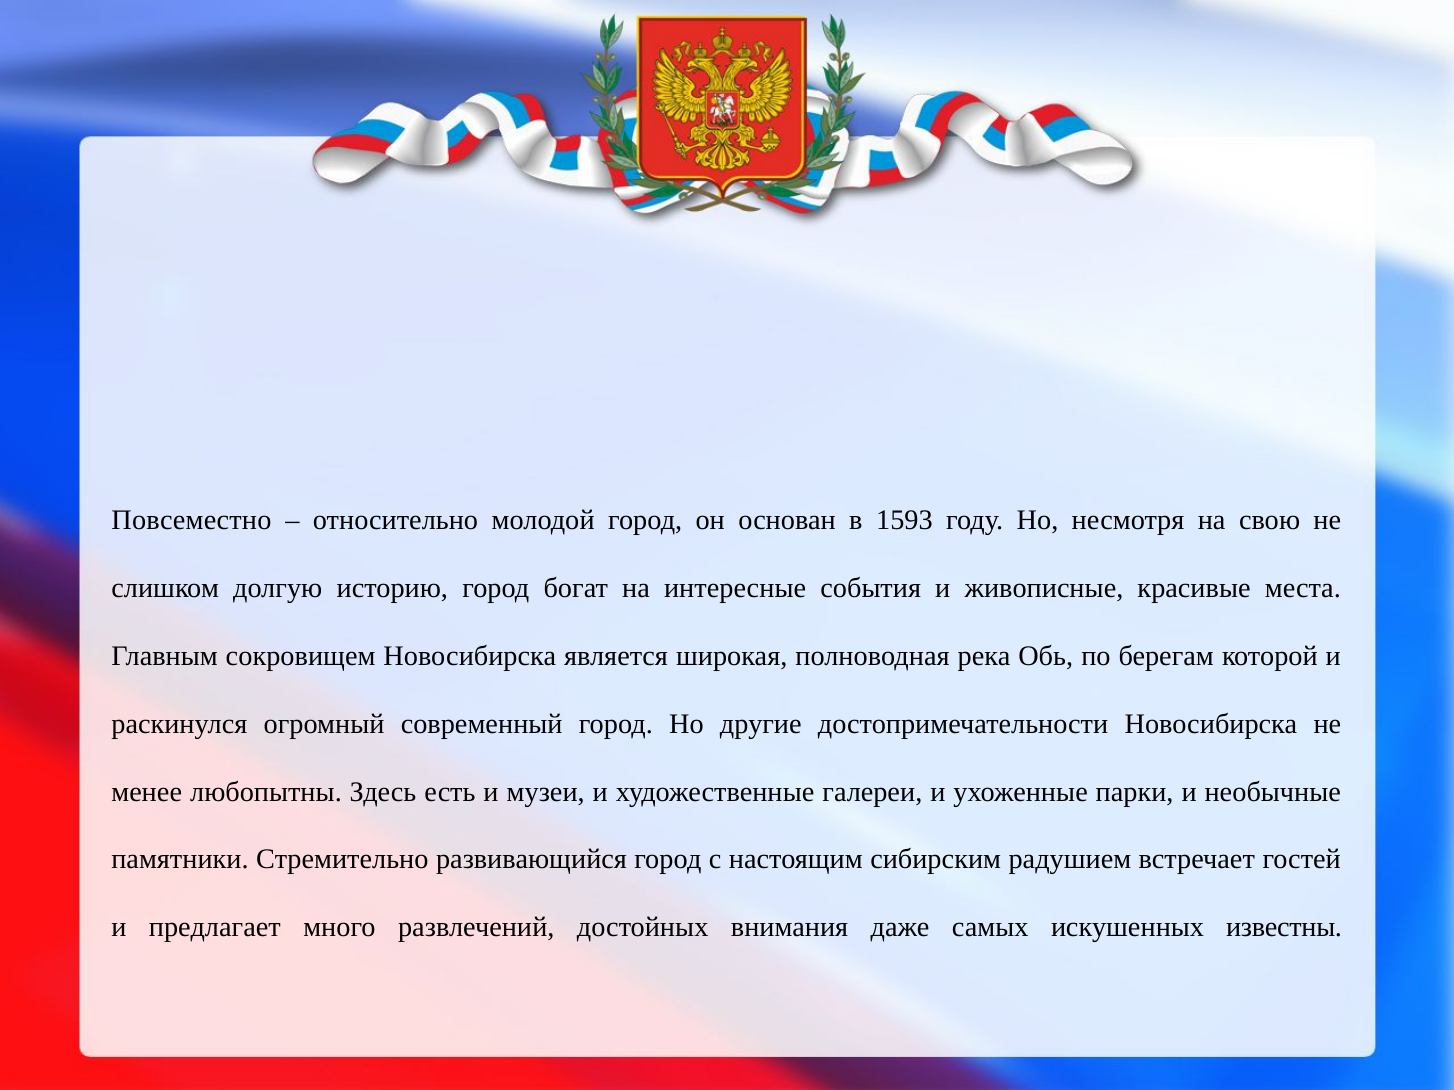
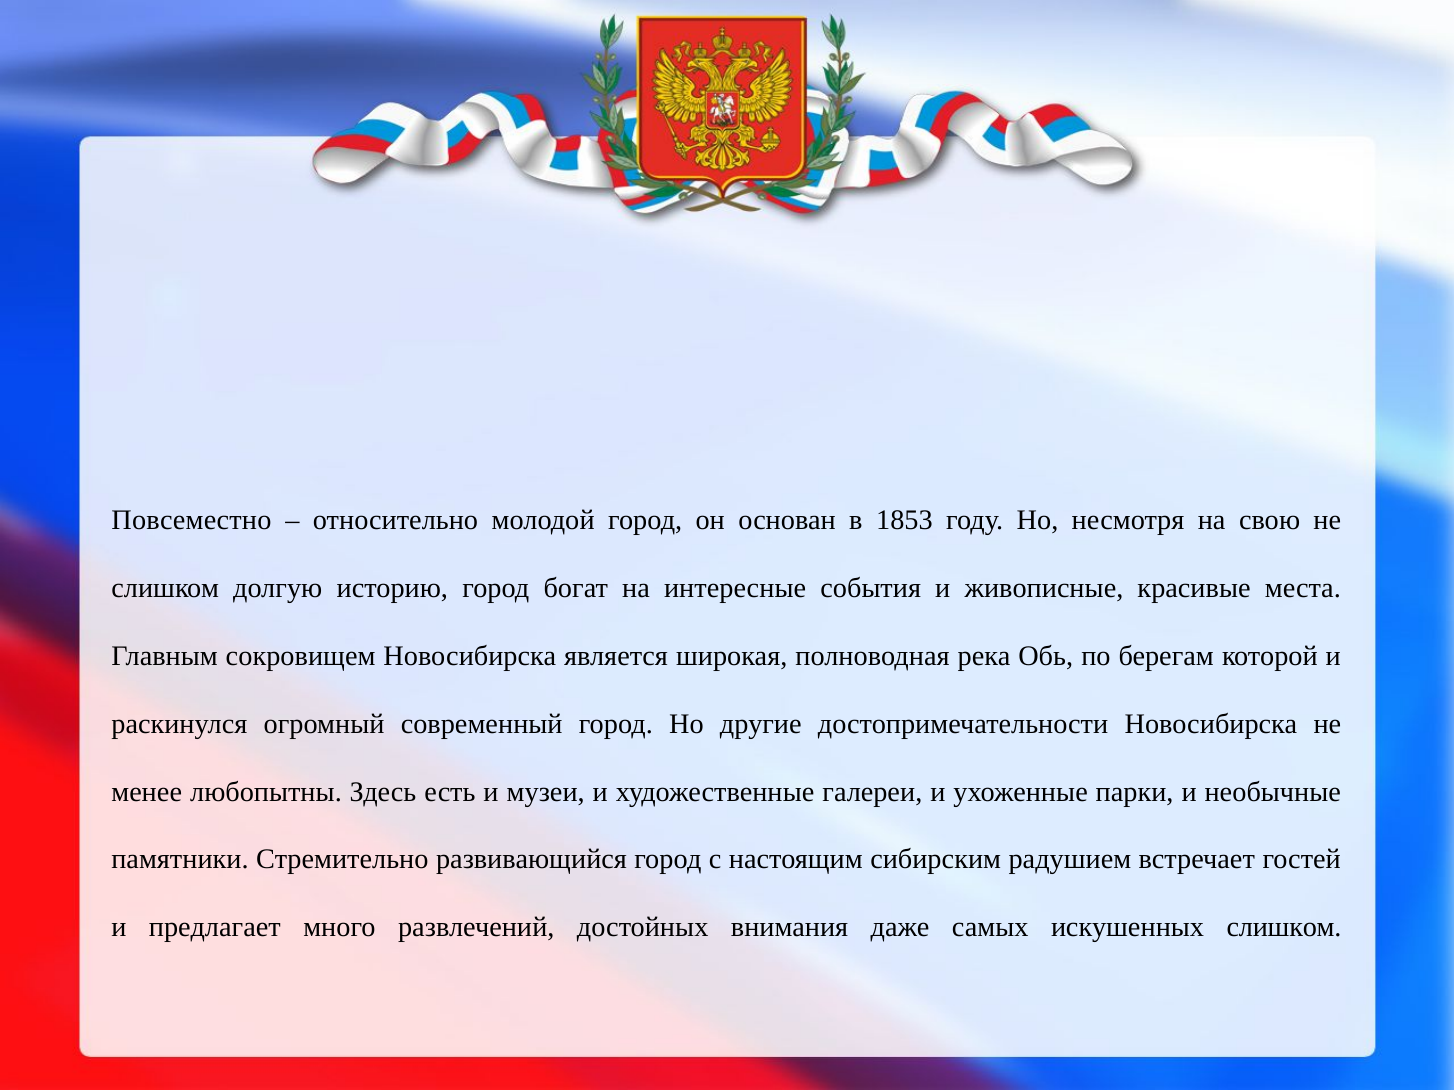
1593: 1593 -> 1853 (904, 521)
искушенных известны: известны -> слишком (1284, 928)
